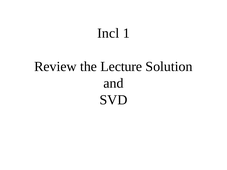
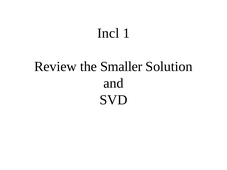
Lecture: Lecture -> Smaller (121, 67)
